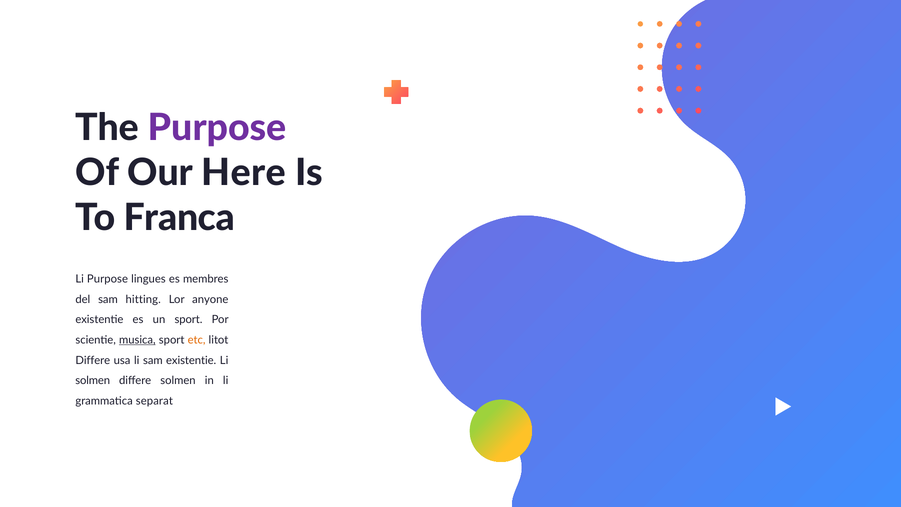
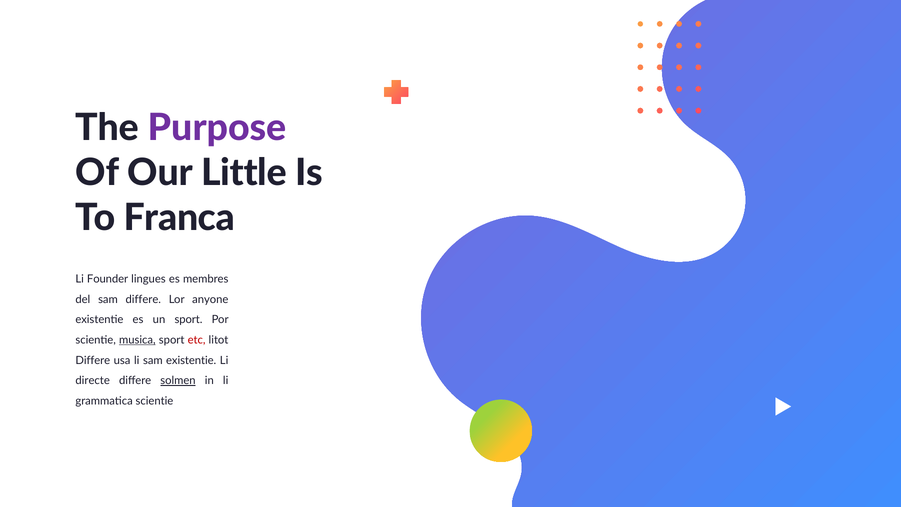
Here: Here -> Little (244, 173)
Li Purpose: Purpose -> Founder (108, 279)
sam hitting: hitting -> differe (143, 299)
etc colour: orange -> red (197, 340)
solmen: solmen -> directe (93, 380)
solmen underline: none -> present (178, 380)
grammatica separat: separat -> scientie (154, 401)
